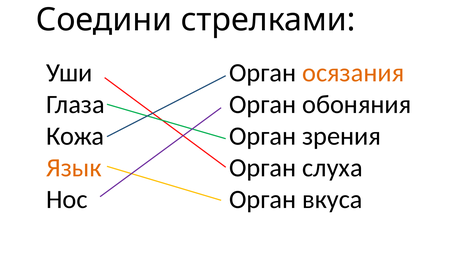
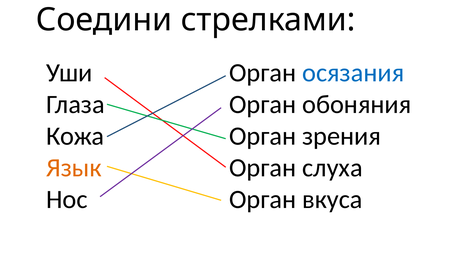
осязания colour: orange -> blue (353, 73)
